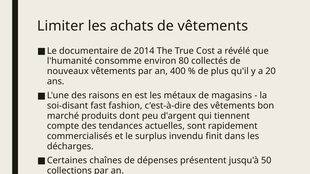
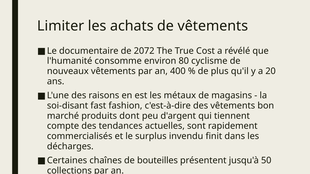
2014: 2014 -> 2072 (144, 51)
collectés: collectés -> cyclisme (209, 61)
dépenses: dépenses -> bouteilles (157, 161)
